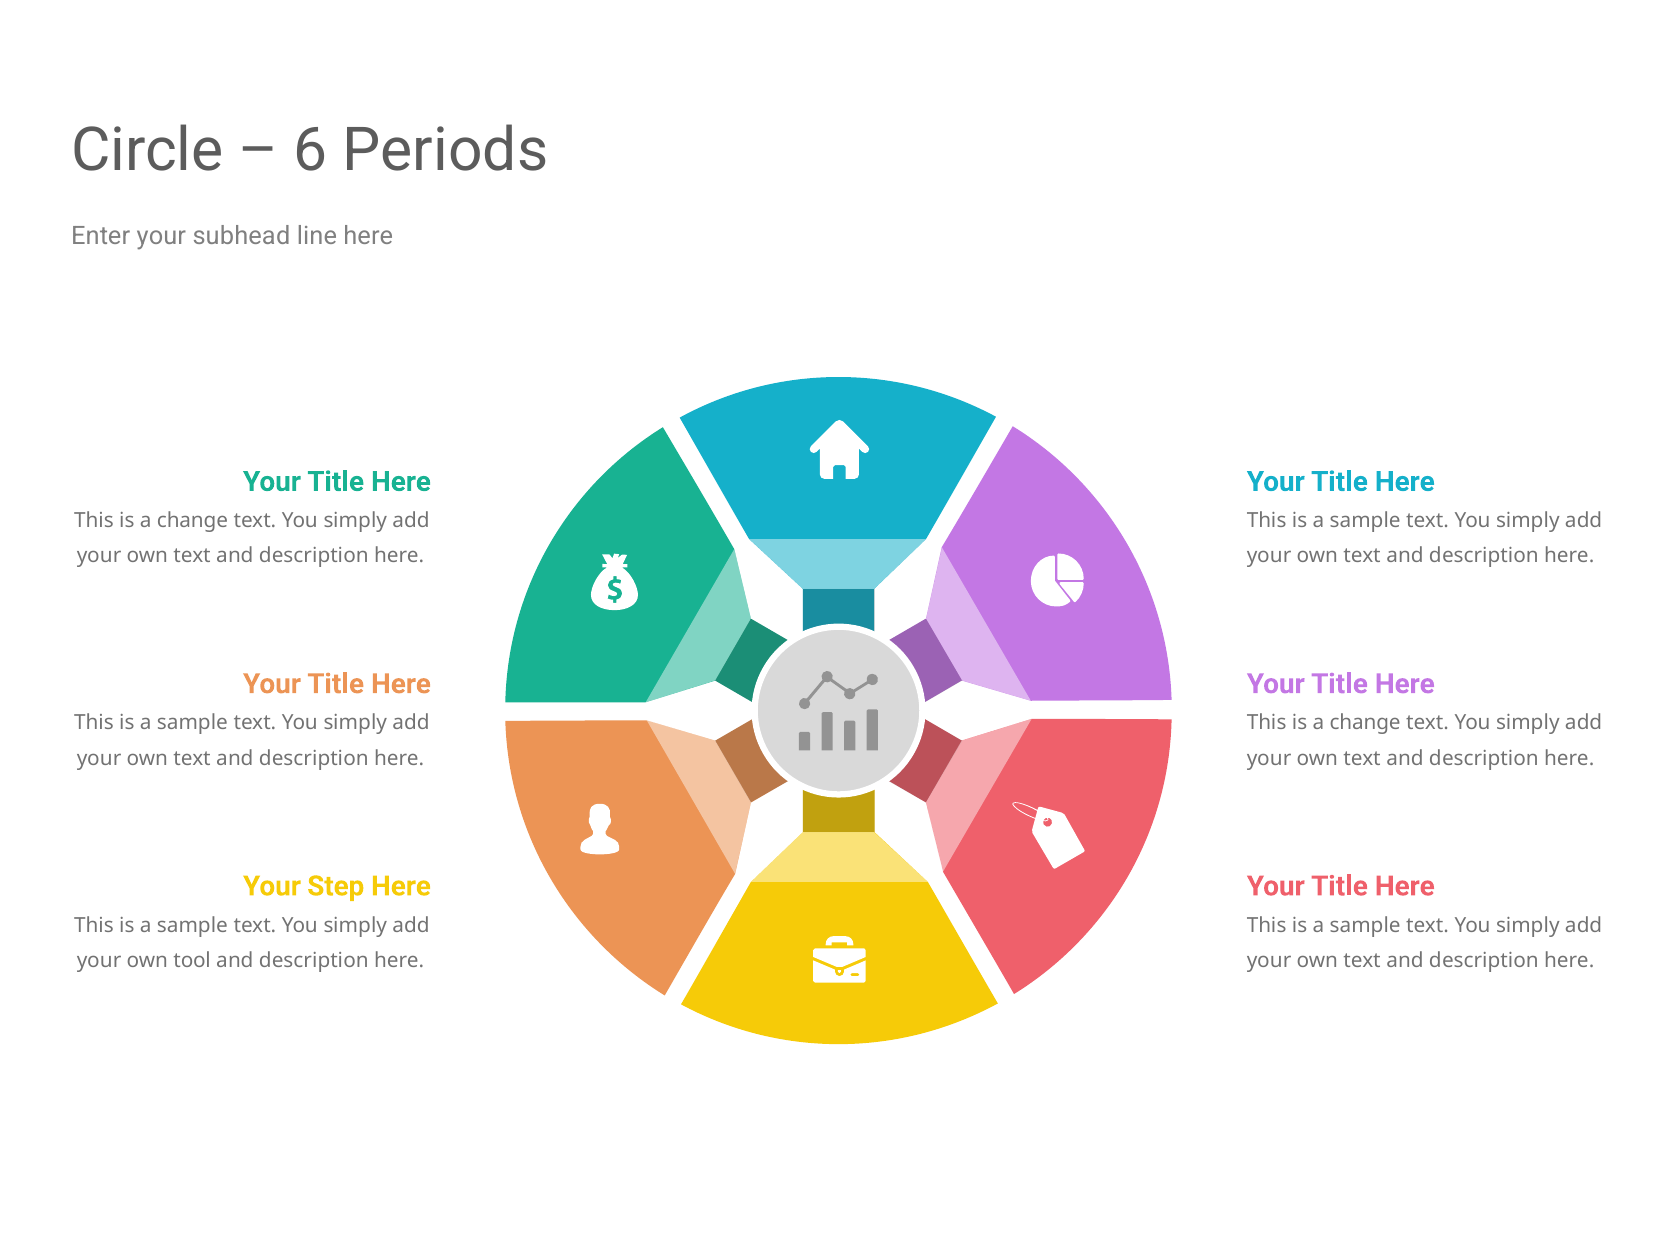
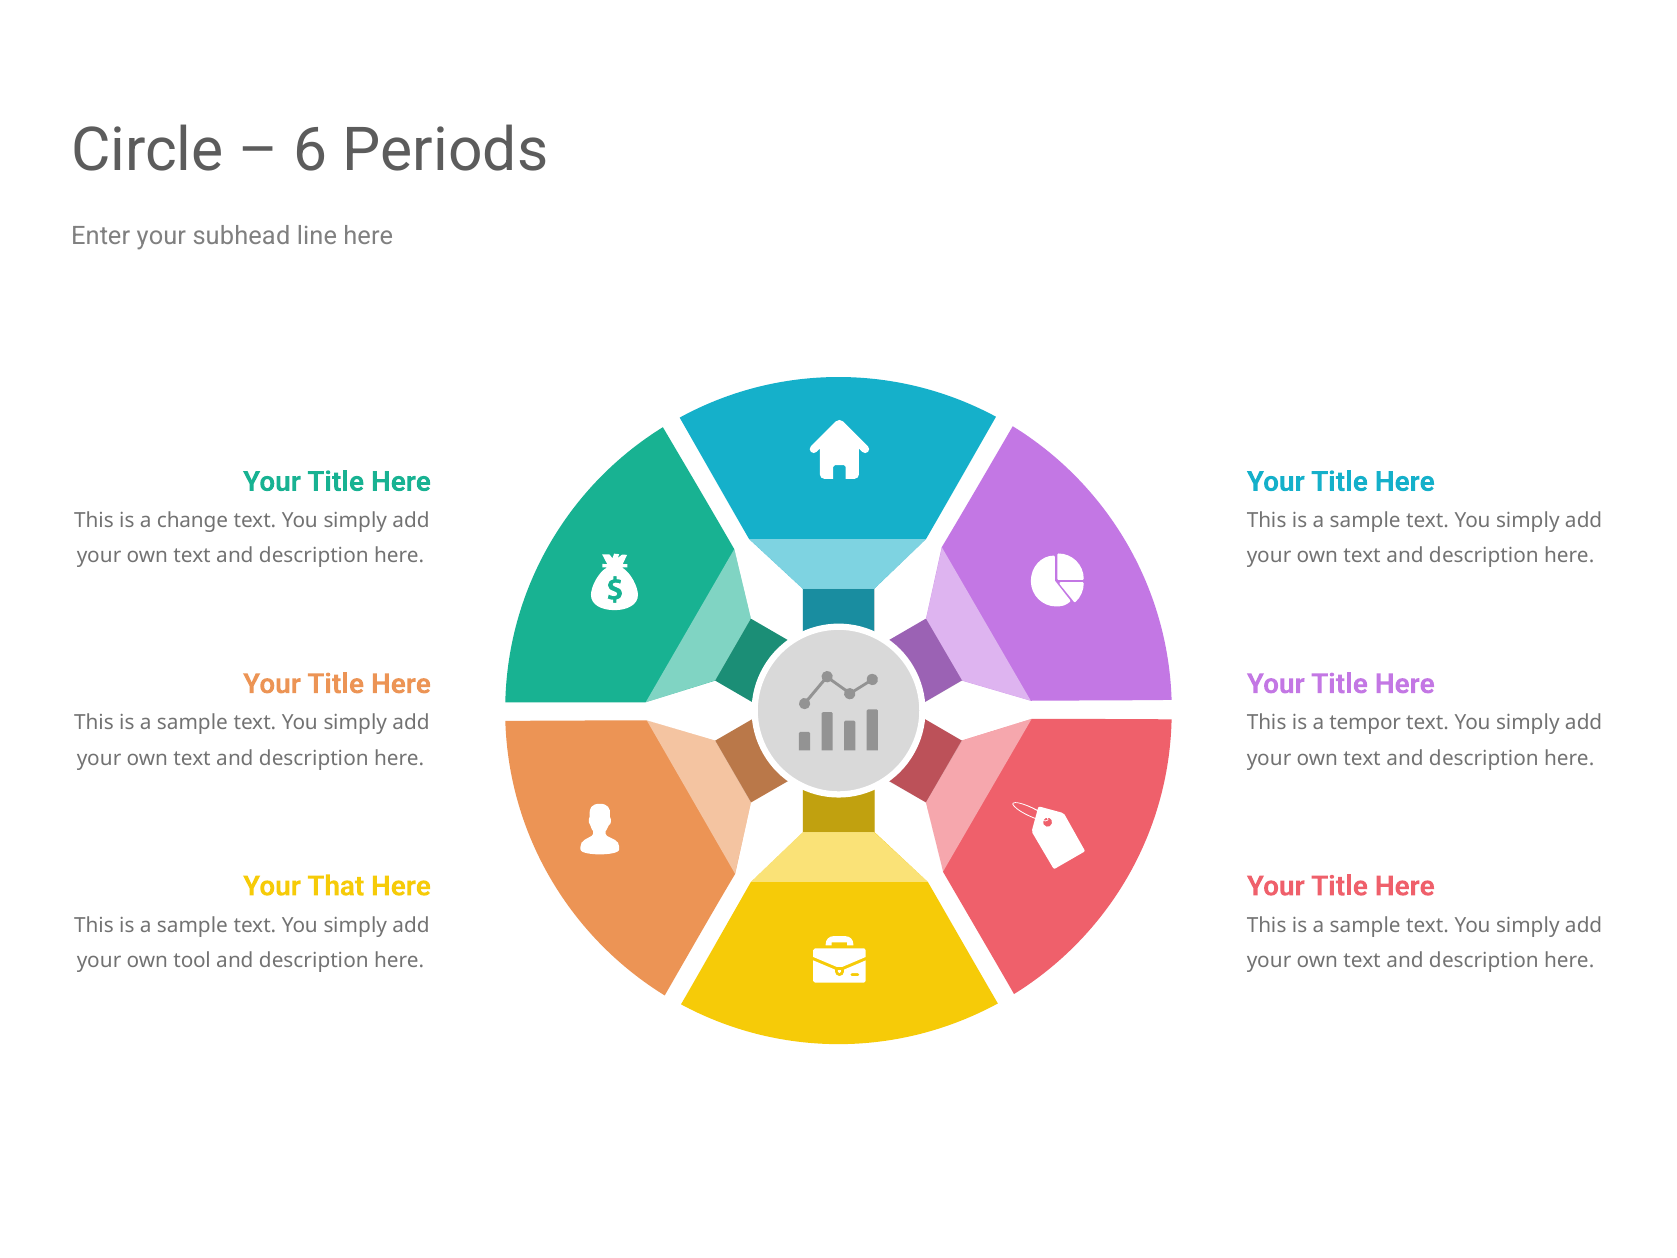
change: change -> tempor (1365, 723)
Step: Step -> That (336, 886)
